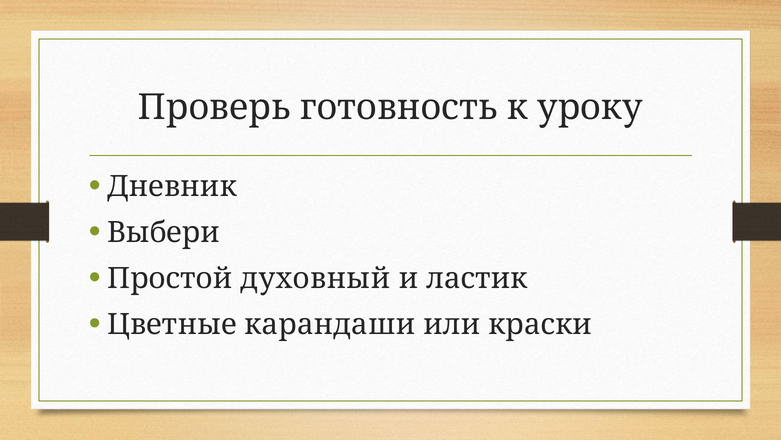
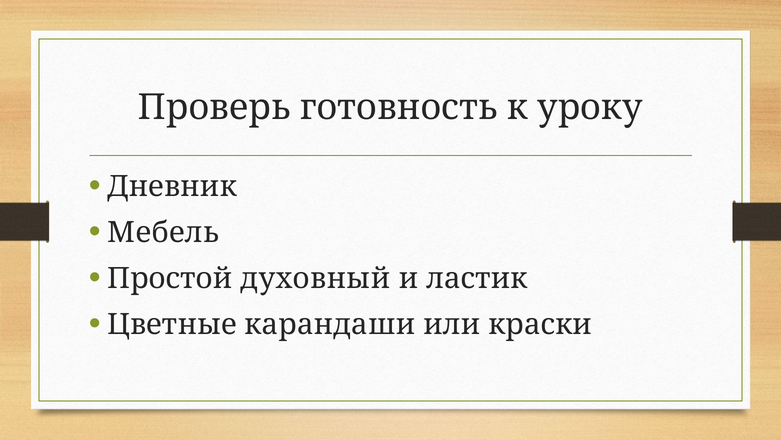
Выбери: Выбери -> Мебель (163, 232)
